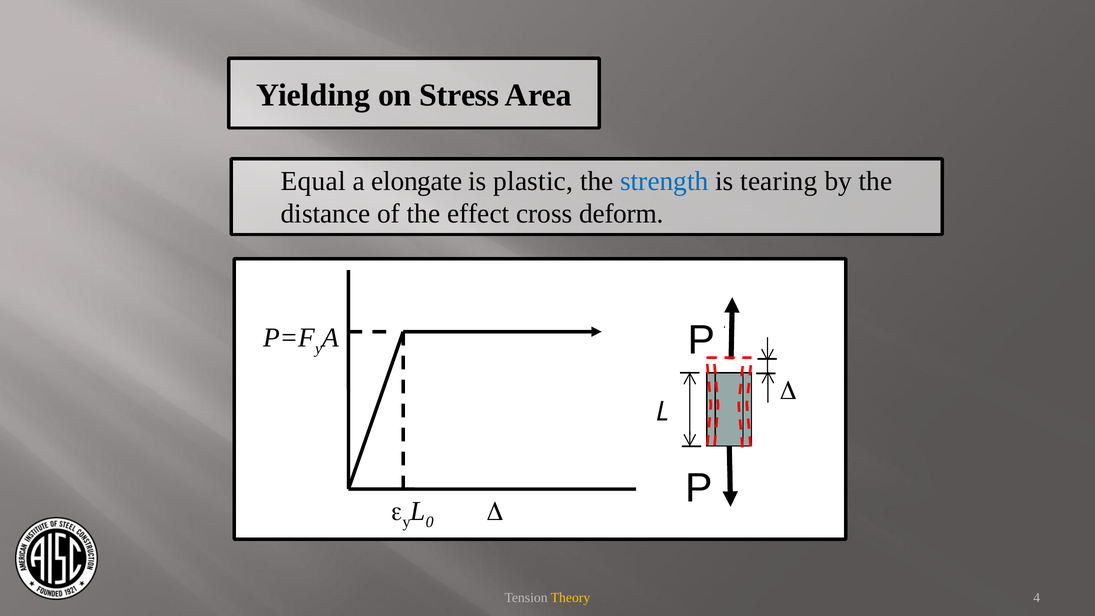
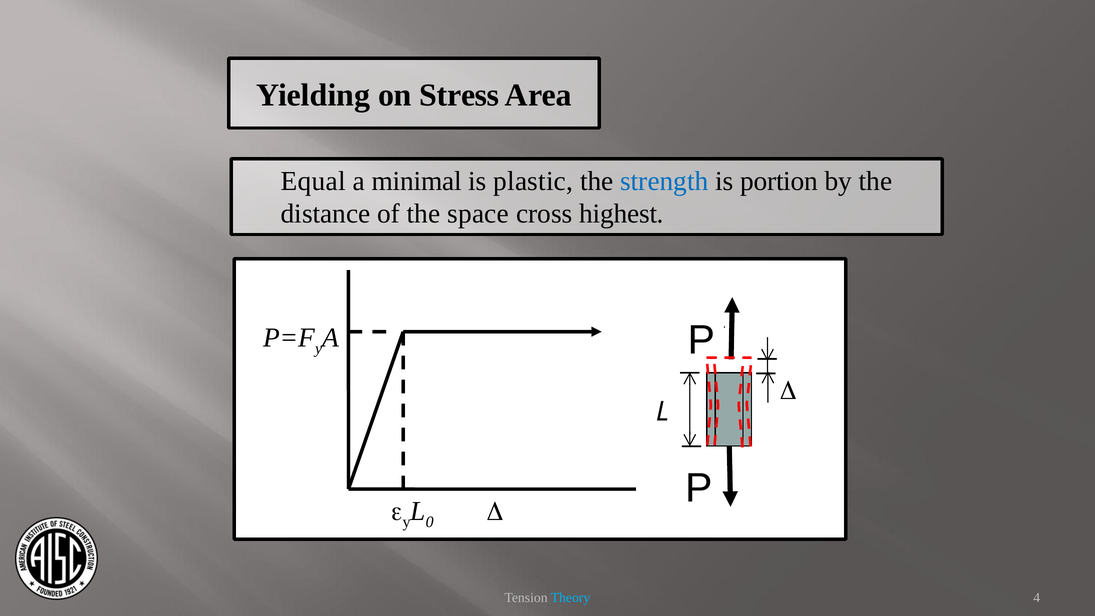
elongate: elongate -> minimal (417, 181)
tearing: tearing -> portion (779, 181)
effect: effect -> space (478, 214)
deform: deform -> highest (621, 214)
Theory colour: yellow -> light blue (570, 598)
